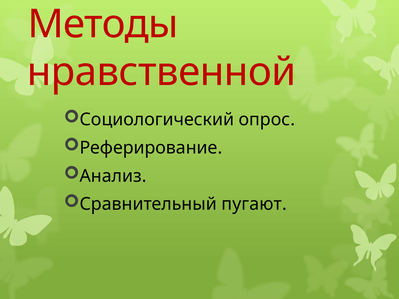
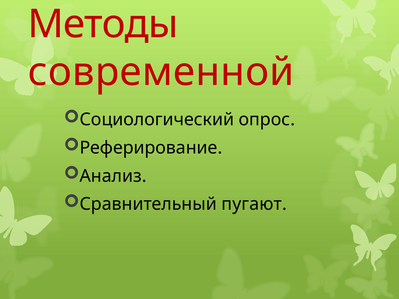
нравственной: нравственной -> современной (161, 72)
